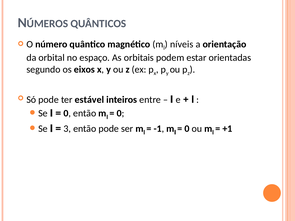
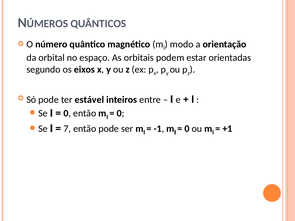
níveis: níveis -> modo (182, 44)
3: 3 -> 7 (67, 129)
